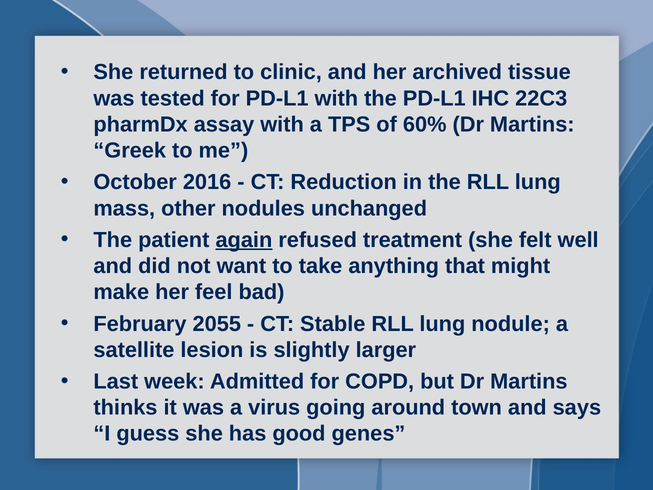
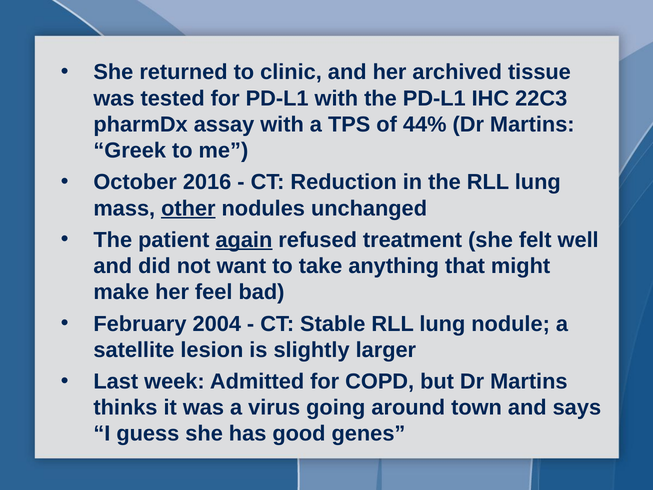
60%: 60% -> 44% (425, 124)
other underline: none -> present (188, 208)
2055: 2055 -> 2004 (217, 324)
